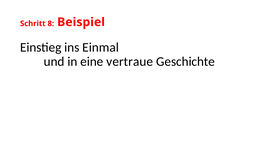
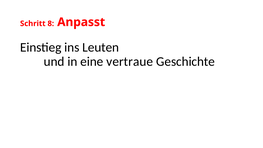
Beispiel: Beispiel -> Anpasst (81, 22)
Einmal: Einmal -> Leuten (101, 47)
